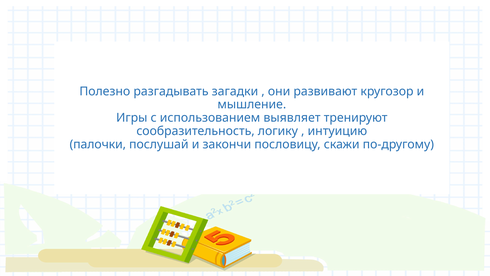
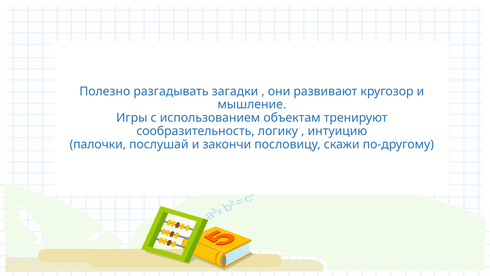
выявляет: выявляет -> объектам (292, 118)
